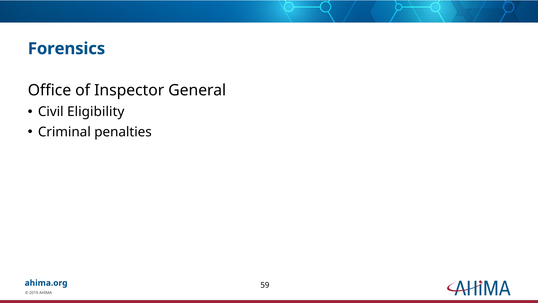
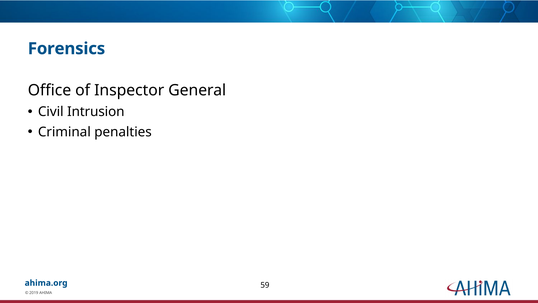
Eligibility: Eligibility -> Intrusion (96, 112)
